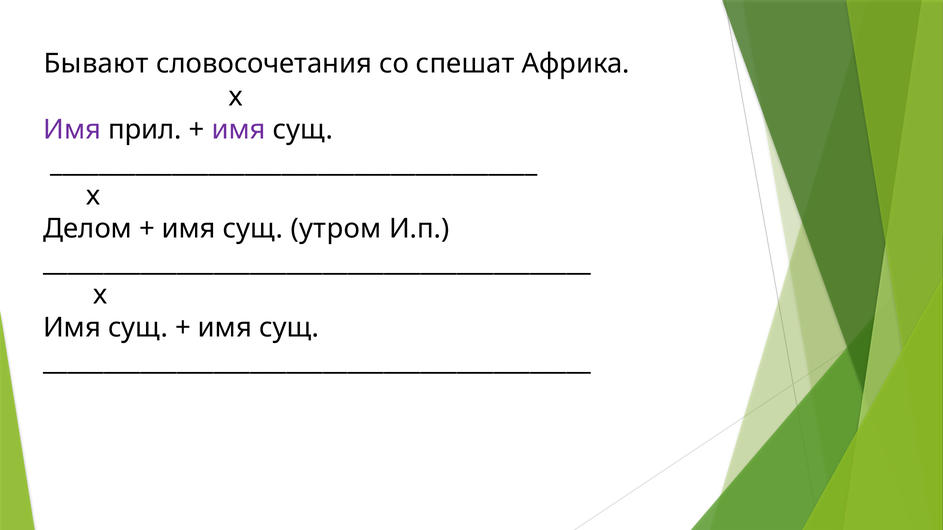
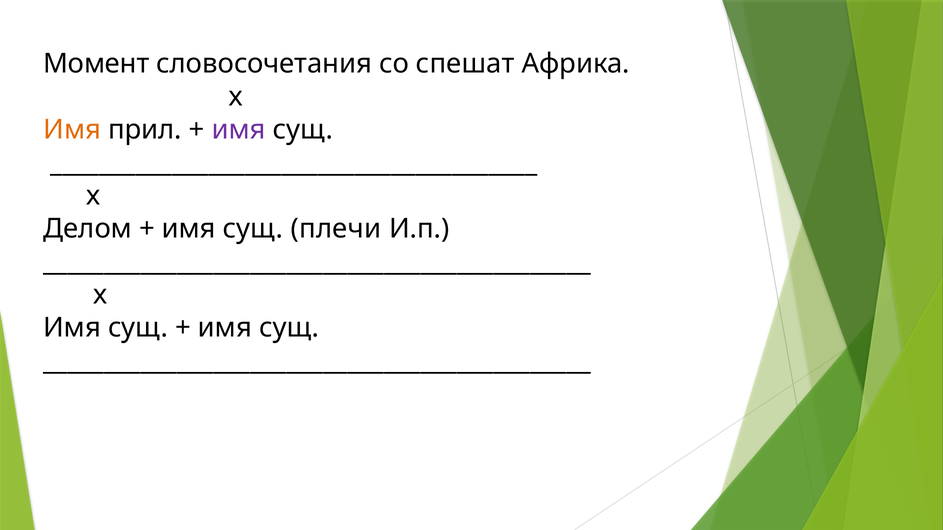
Бывают: Бывают -> Момент (96, 64)
Имя colour: purple -> orange (72, 130)
утром: утром -> плечи (336, 229)
